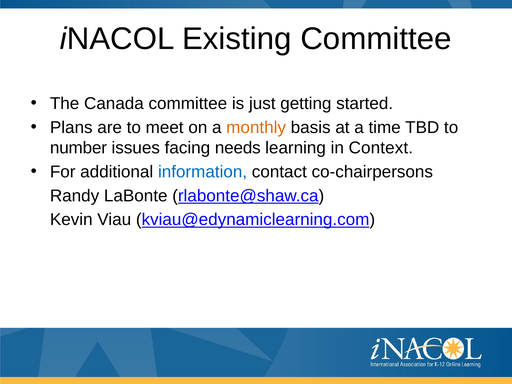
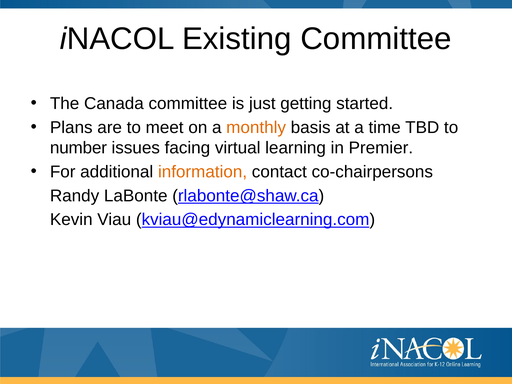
needs: needs -> virtual (238, 148)
Context: Context -> Premier (381, 148)
information colour: blue -> orange (203, 172)
